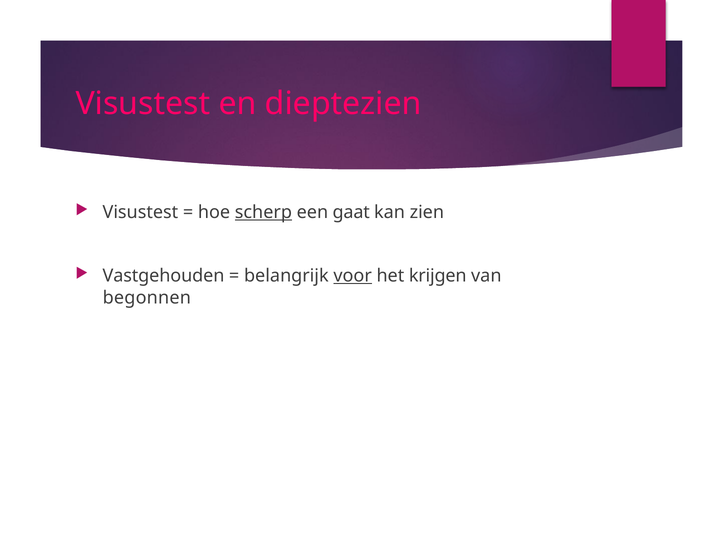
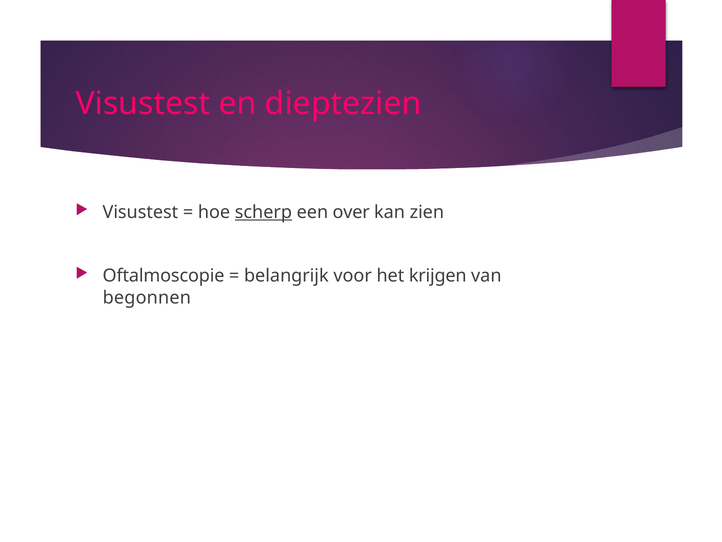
gaat: gaat -> over (351, 212)
Vastgehouden: Vastgehouden -> Oftalmoscopie (164, 276)
voor underline: present -> none (353, 276)
